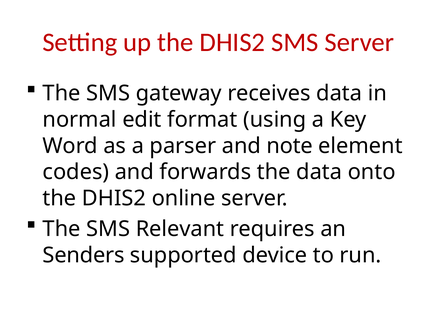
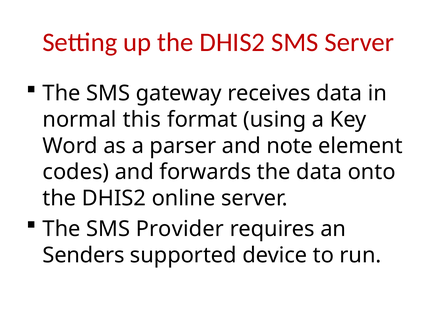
edit: edit -> this (142, 120)
Relevant: Relevant -> Provider (180, 229)
